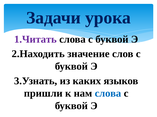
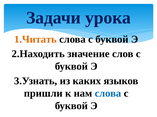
1.Читать colour: purple -> orange (35, 39)
